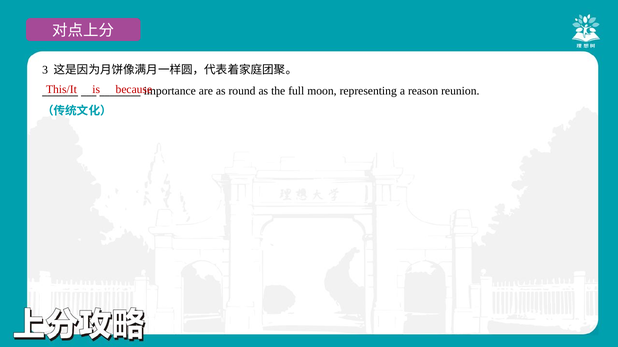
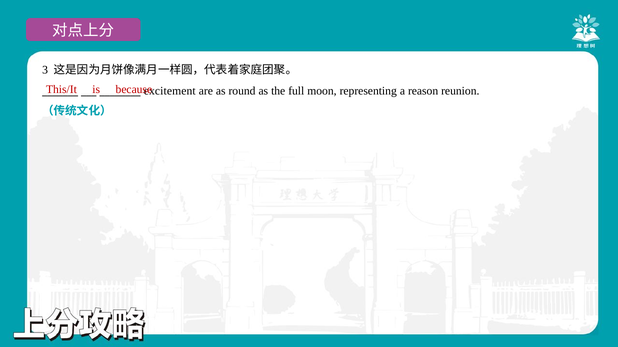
importance: importance -> excitement (170, 91)
